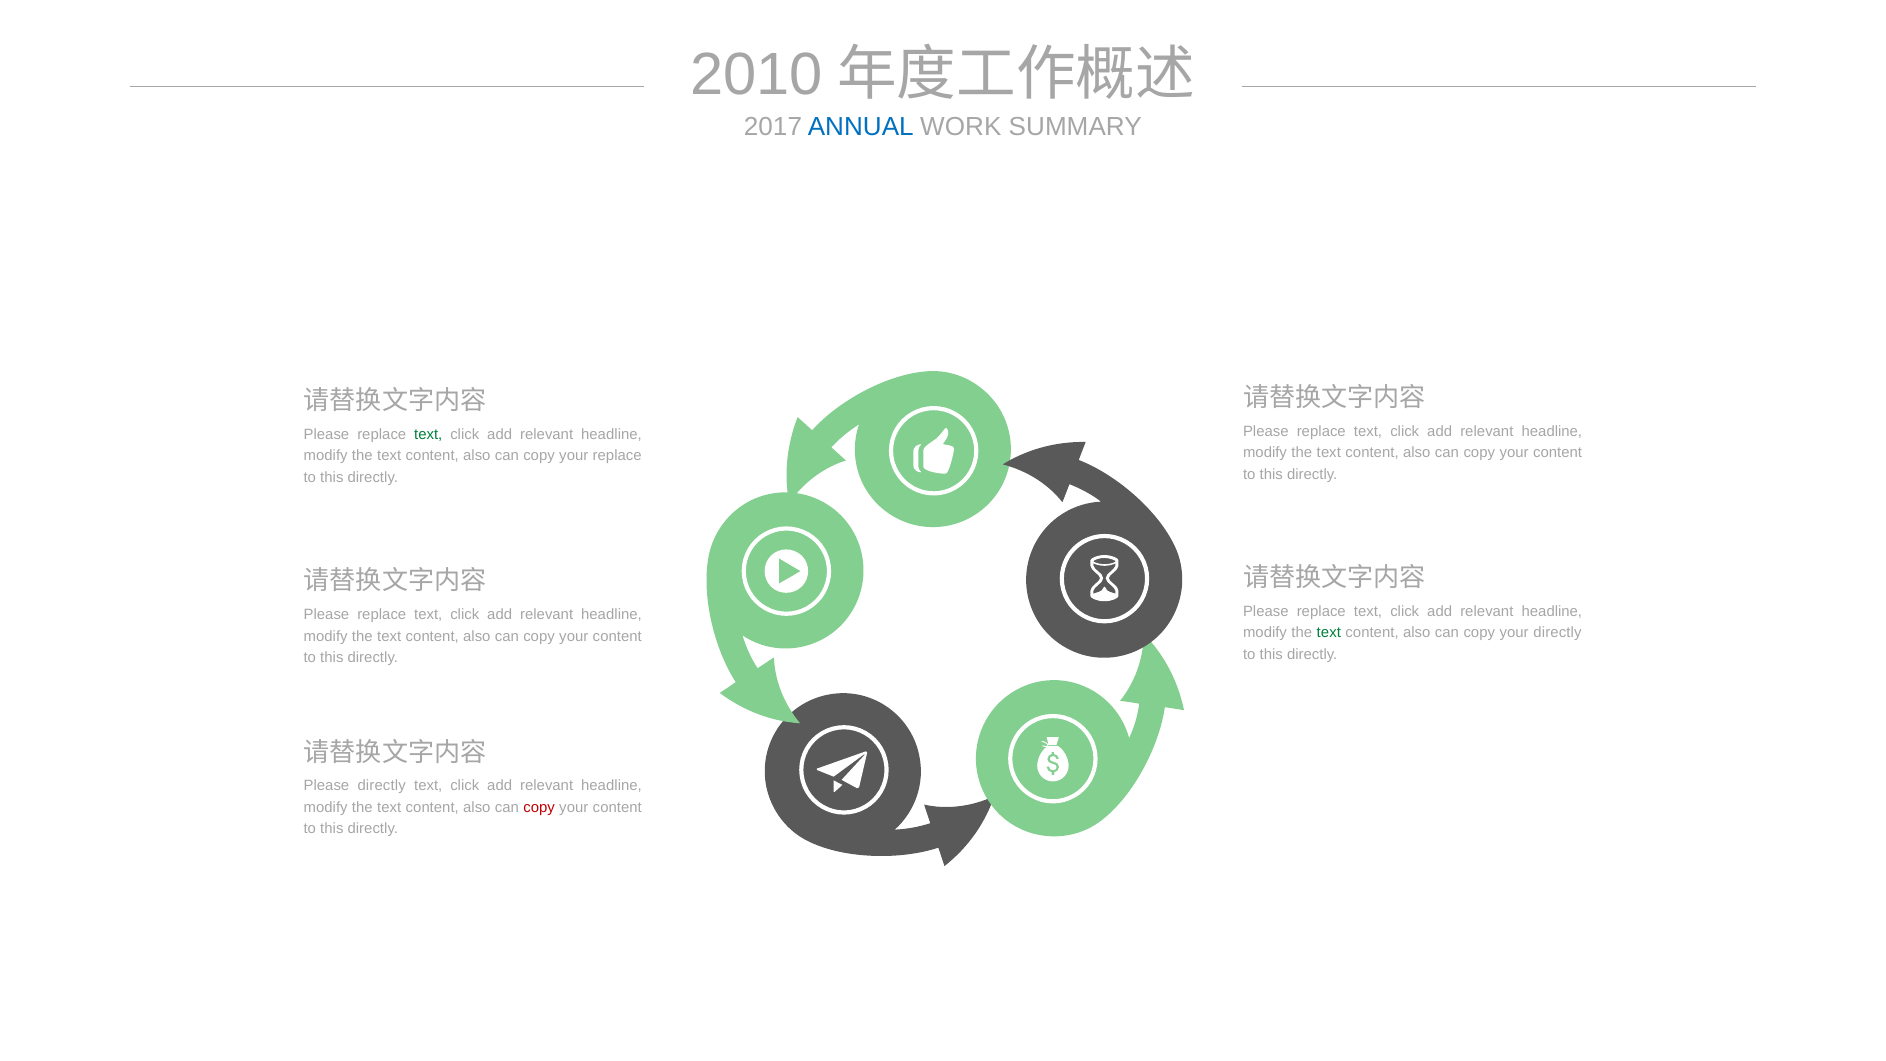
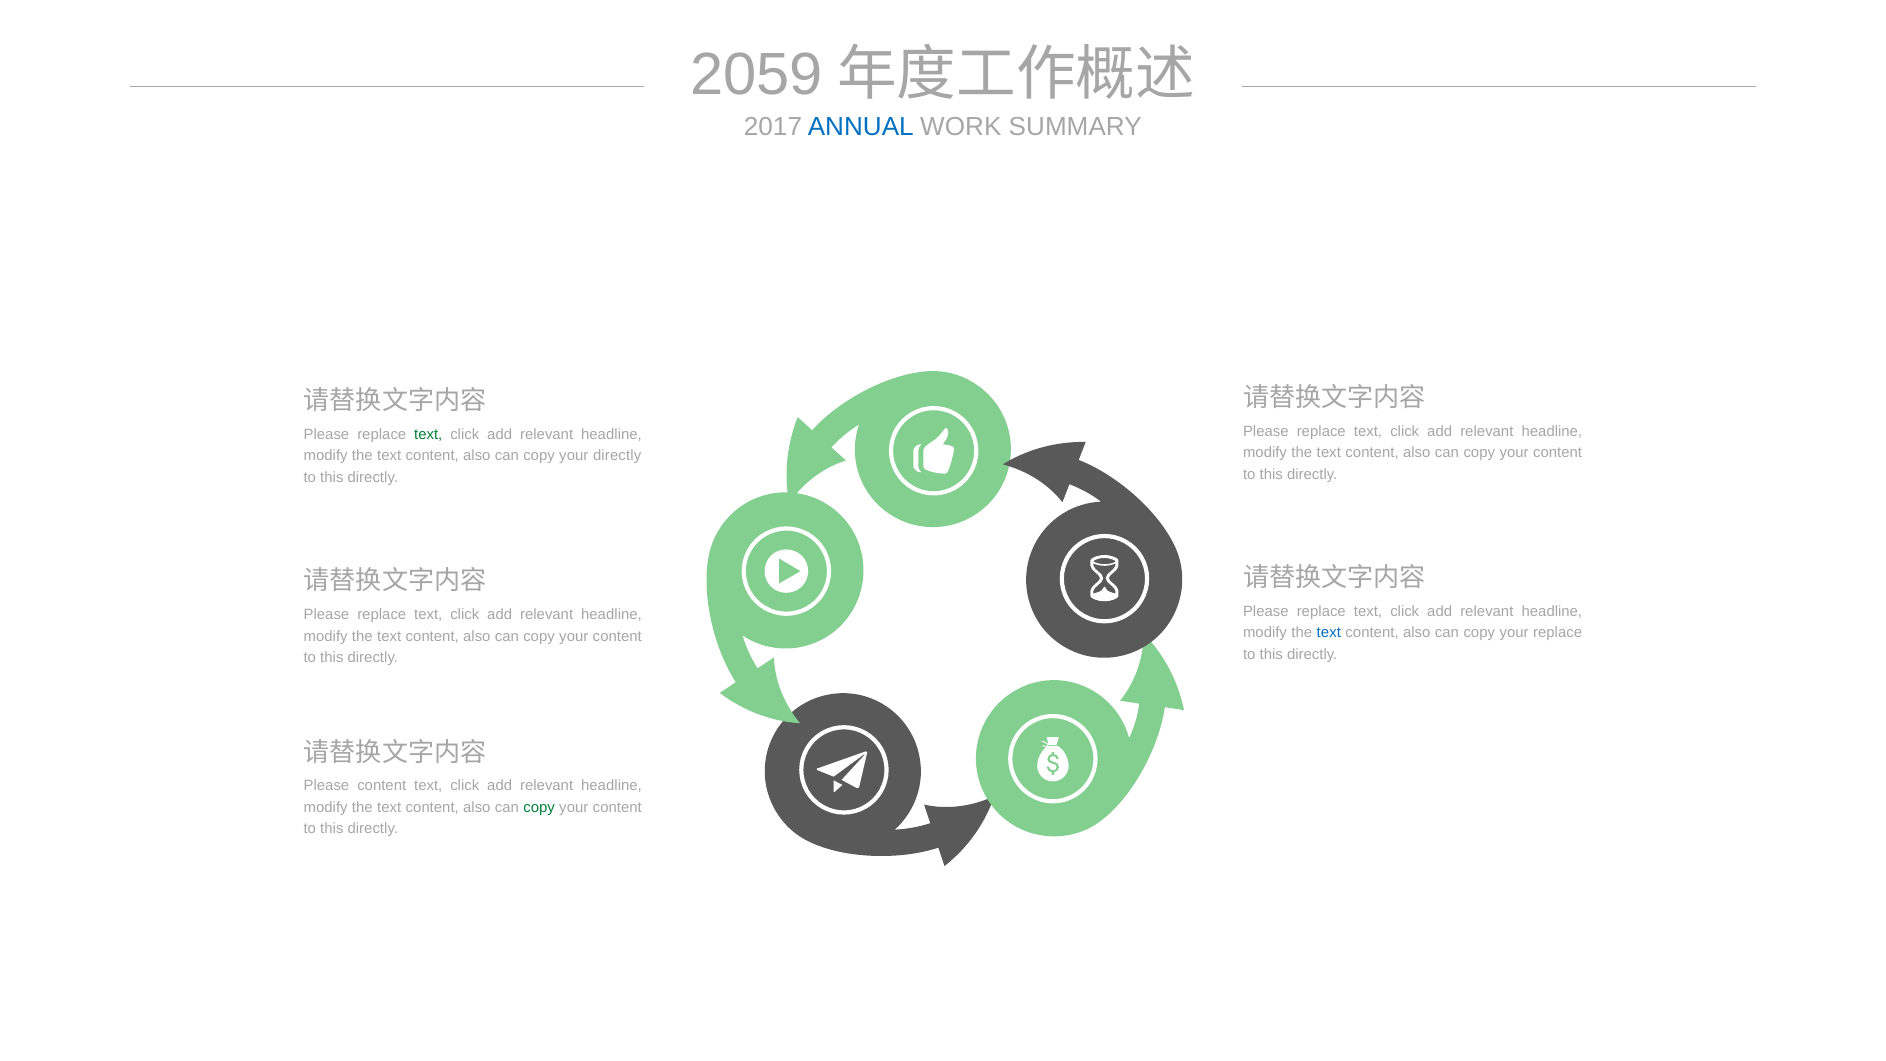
2010: 2010 -> 2059 (757, 74)
your replace: replace -> directly (617, 456)
text colour: green -> blue (1329, 633)
your directly: directly -> replace (1558, 633)
Please directly: directly -> content (382, 786)
copy colour: red -> green (539, 807)
